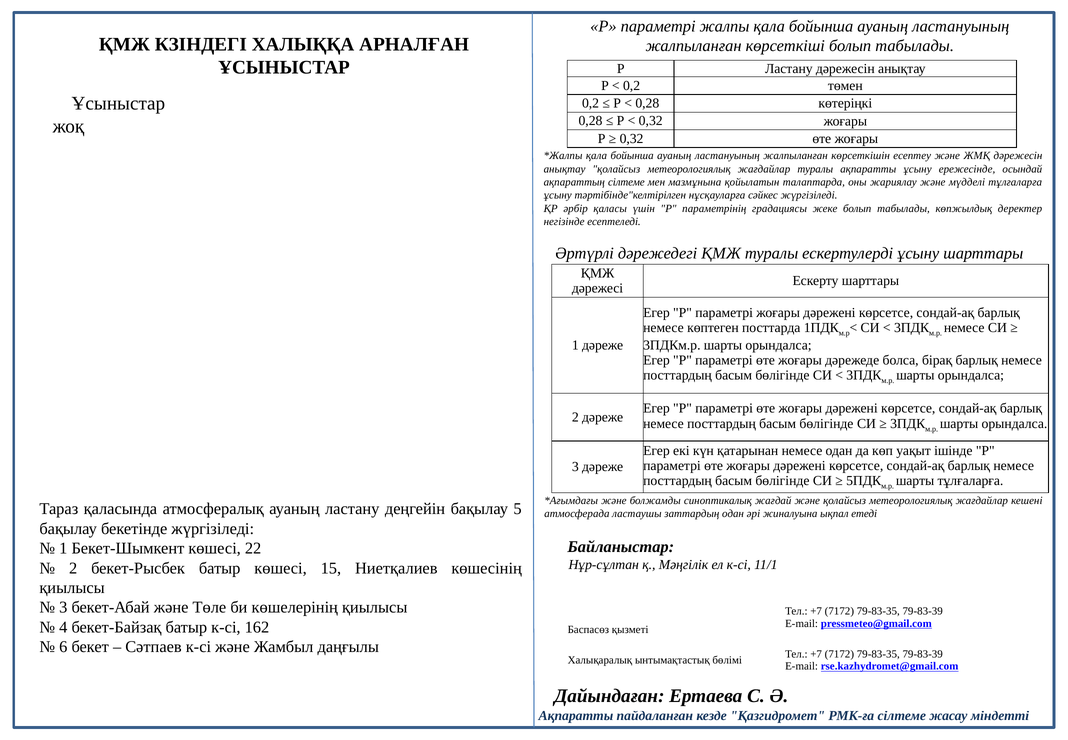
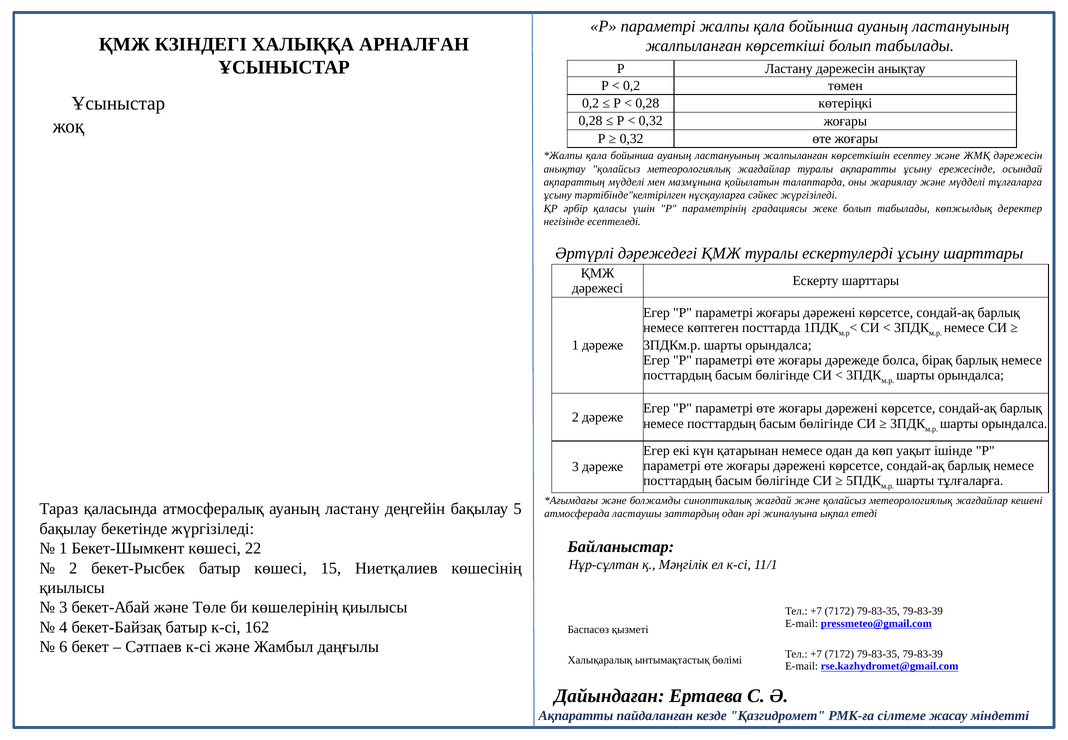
ақпараттың сілтеме: сілтеме -> мүдделі (626, 182)
